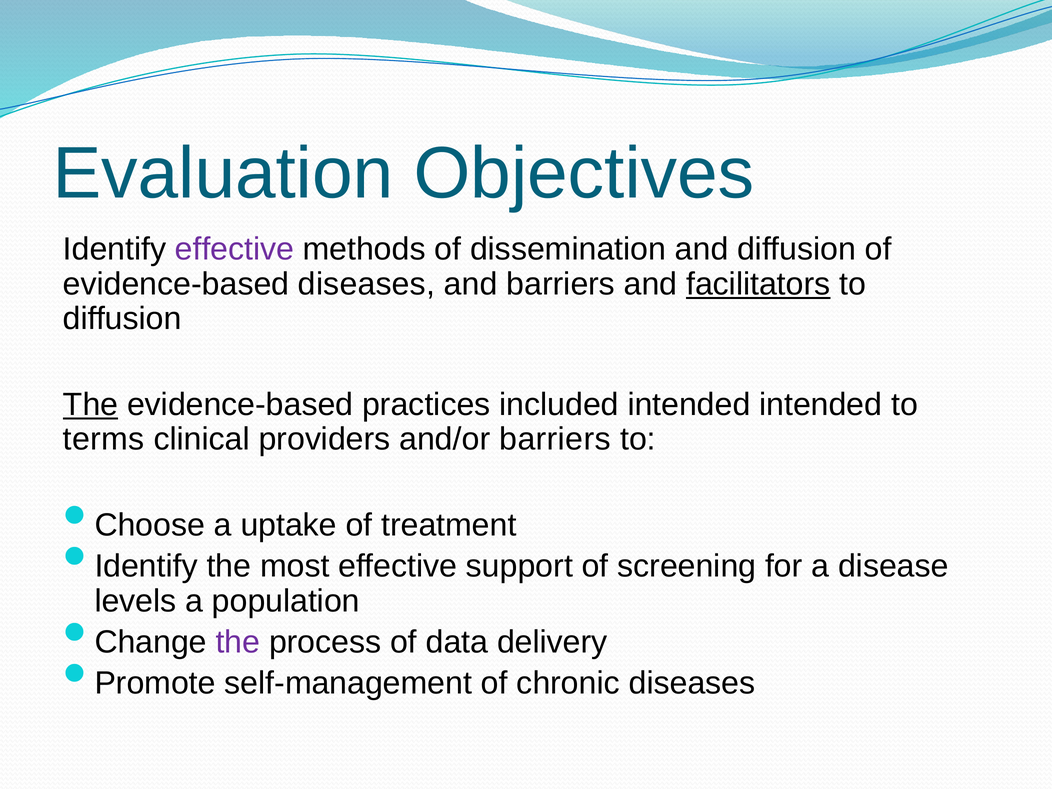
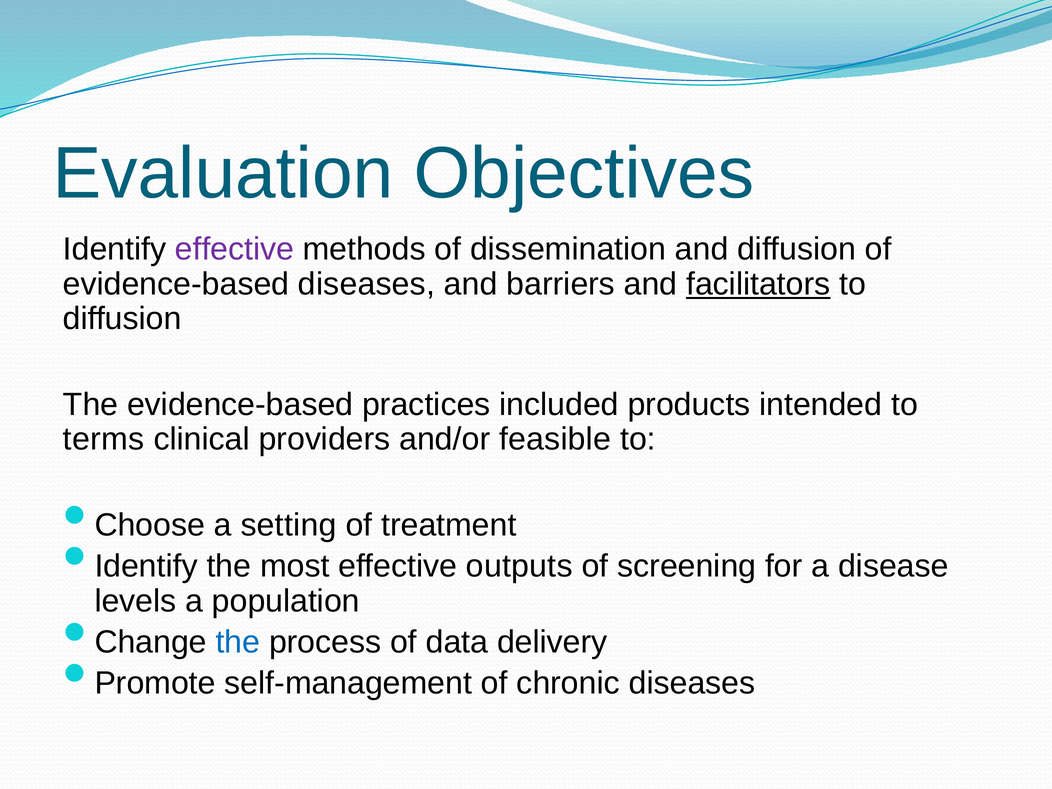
The underline: present -> none (91, 405)
included intended: intended -> products (689, 405)
and/or barriers: barriers -> feasible (555, 439)
uptake: uptake -> setting (289, 525)
support: support -> outputs (519, 566)
the colour: purple -> blue (238, 642)
